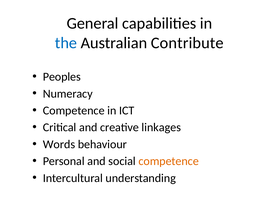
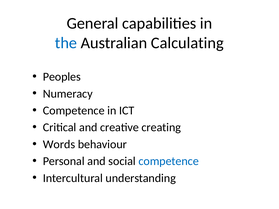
Contribute: Contribute -> Calculating (187, 43)
linkages: linkages -> creating (161, 128)
competence colour: orange -> blue (169, 161)
